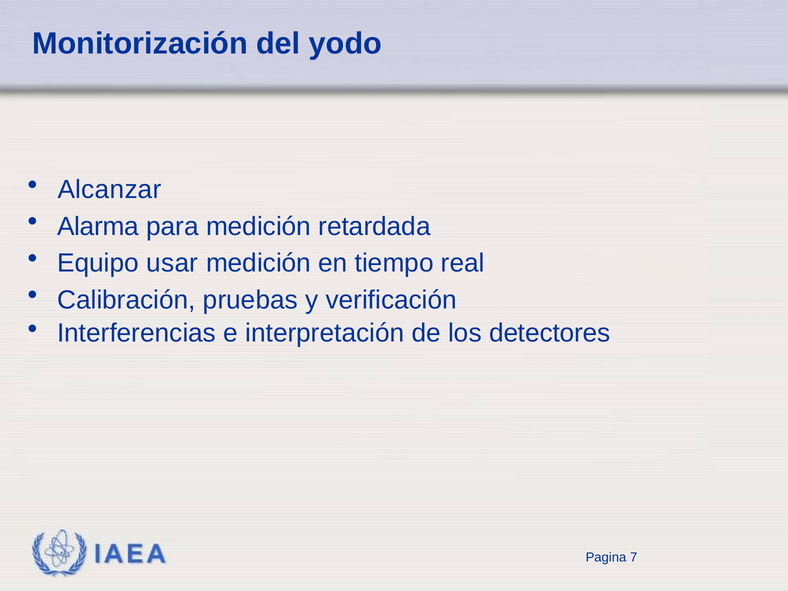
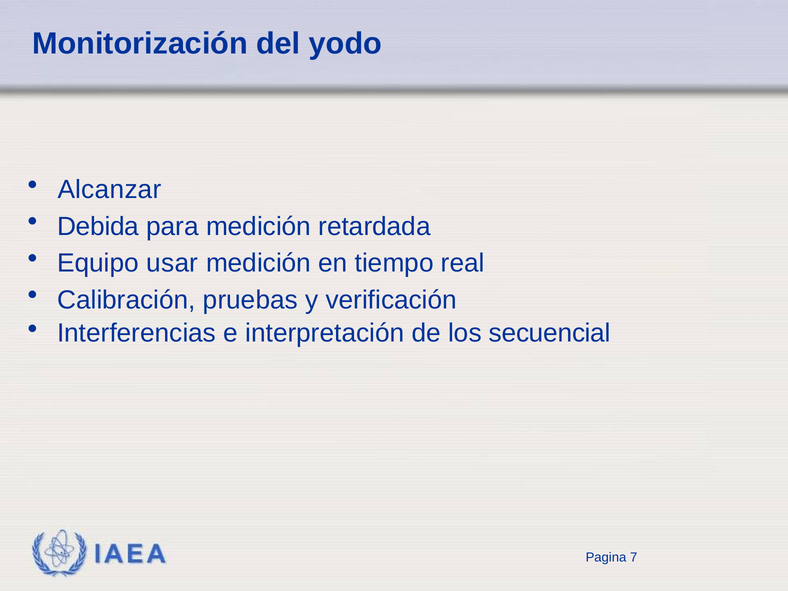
Alarma: Alarma -> Debida (98, 226)
detectores: detectores -> secuencial (550, 333)
